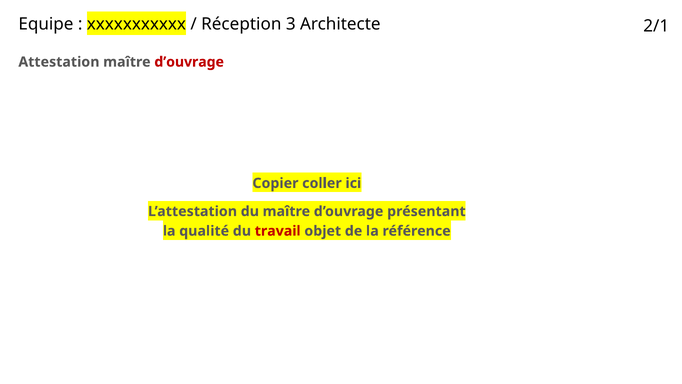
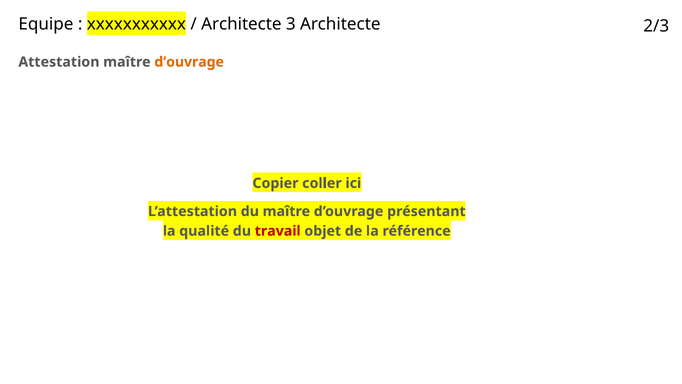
Réception: Réception -> Architecte (241, 24)
2/1: 2/1 -> 2/3 (656, 26)
d’ouvrage colour: red -> orange (189, 62)
